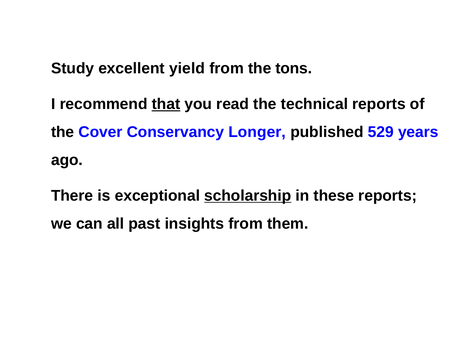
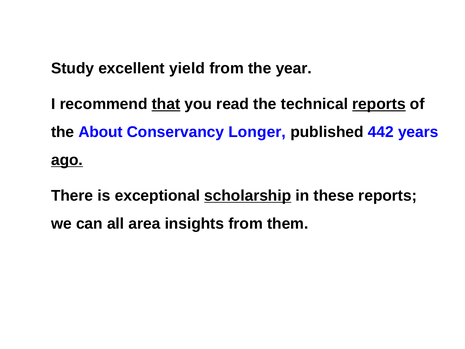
tons: tons -> year (294, 68)
reports underline: none -> present (379, 104)
Cover: Cover -> About (101, 132)
529: 529 -> 442 (381, 132)
ago underline: none -> present (67, 160)
past: past -> area (144, 223)
